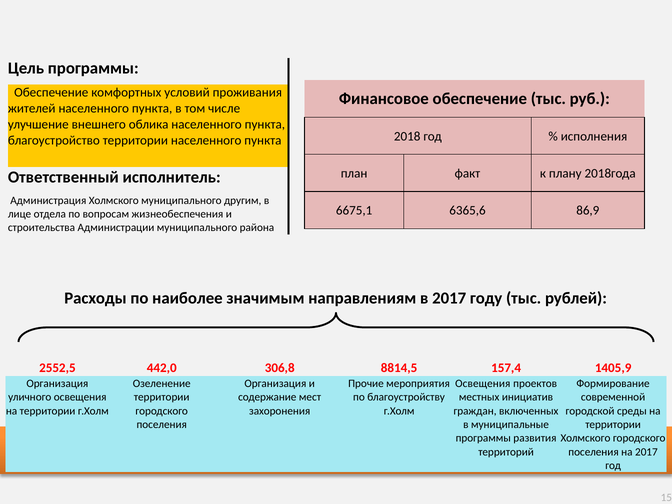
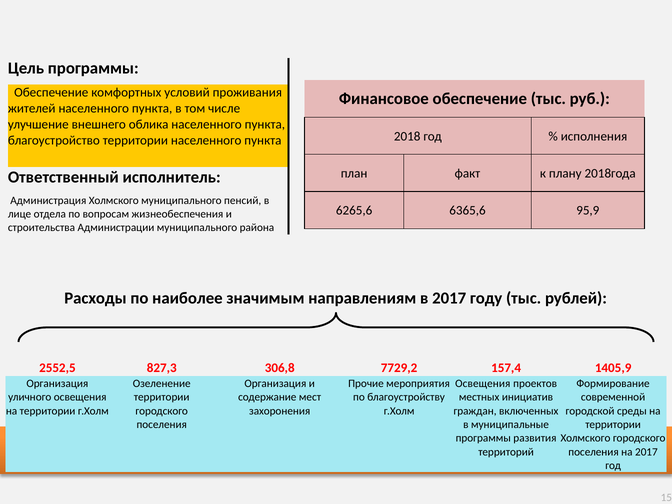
другим: другим -> пенсий (243, 200)
6675,1: 6675,1 -> 6265,6 (354, 211)
86,9: 86,9 -> 95,9 (588, 211)
442,0: 442,0 -> 827,3 (162, 368)
8814,5: 8814,5 -> 7729,2 (399, 368)
